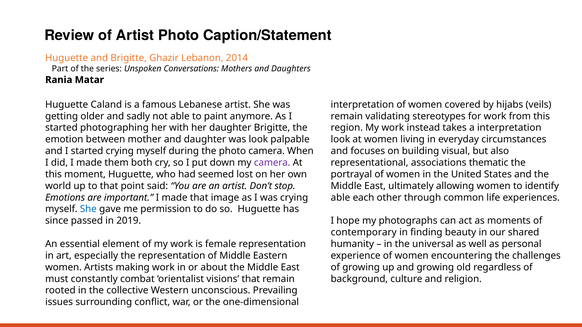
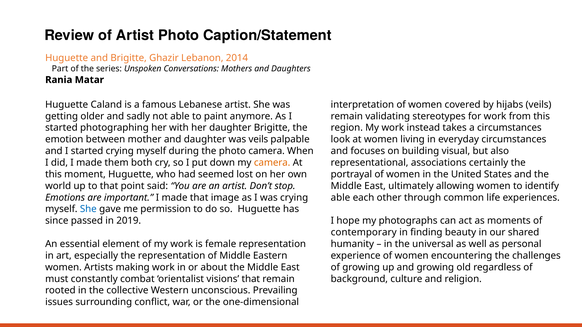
a interpretation: interpretation -> circumstances (509, 128)
was look: look -> veils (258, 140)
camera colour: purple -> orange (272, 163)
thematic: thematic -> certainly (489, 163)
